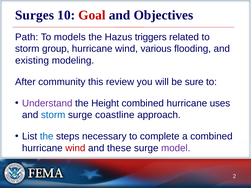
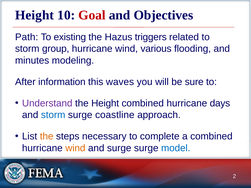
Surges: Surges -> Height (35, 15)
models: models -> existing (70, 37)
existing: existing -> minutes (32, 60)
community: community -> information (62, 82)
review: review -> waves (120, 82)
uses: uses -> days (220, 103)
the colour: blue -> orange (47, 137)
wind colour: red -> orange (75, 148)
and these: these -> surge (119, 148)
model colour: purple -> blue (176, 148)
